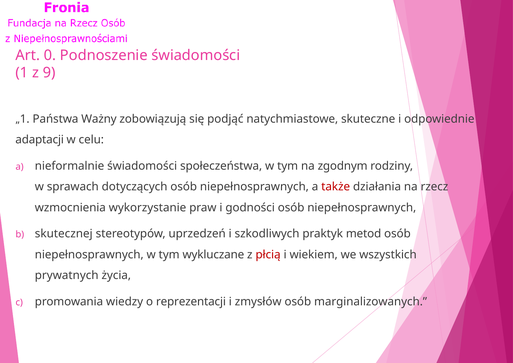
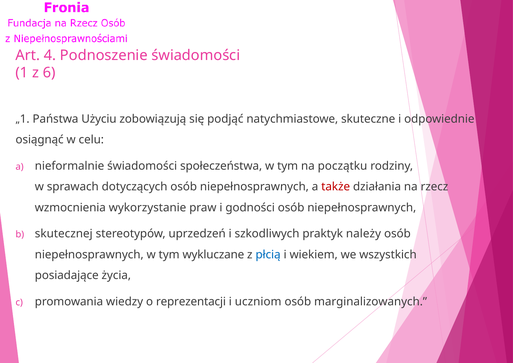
0: 0 -> 4 (50, 55)
9: 9 -> 6 (49, 73)
Ważny: Ważny -> Użyciu (99, 119)
adaptacji: adaptacji -> osiągnąć (40, 140)
zgodnym: zgodnym -> początku (343, 166)
metod: metod -> należy (363, 234)
płcią colour: red -> blue (268, 254)
prywatnych: prywatnych -> posiadające (67, 275)
zmysłów: zmysłów -> uczniom (258, 301)
